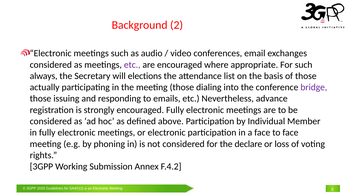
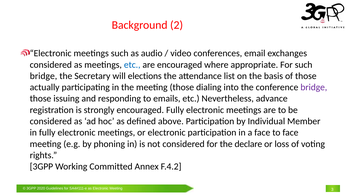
etc colour: purple -> blue (132, 65)
always: always -> bridge (44, 76)
Submission: Submission -> Committed (111, 166)
